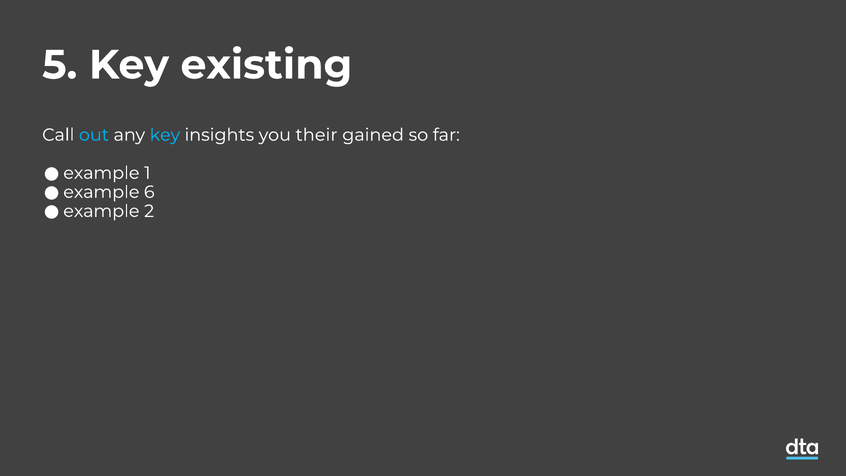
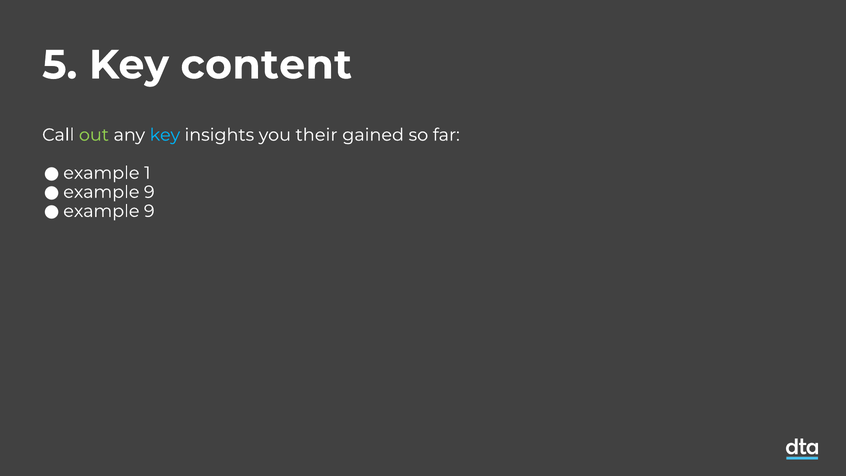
existing: existing -> content (266, 65)
out colour: light blue -> light green (94, 135)
6: 6 -> 9 (149, 192)
2: 2 -> 9 (149, 211)
